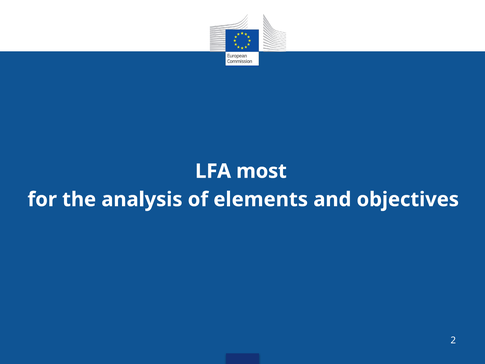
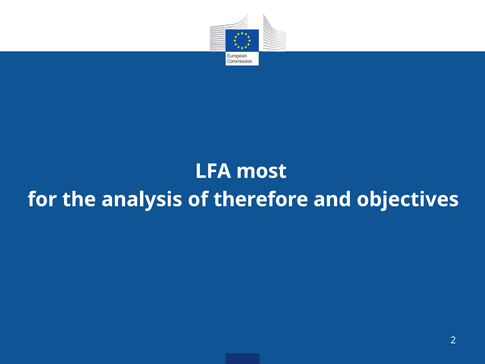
elements: elements -> therefore (261, 199)
